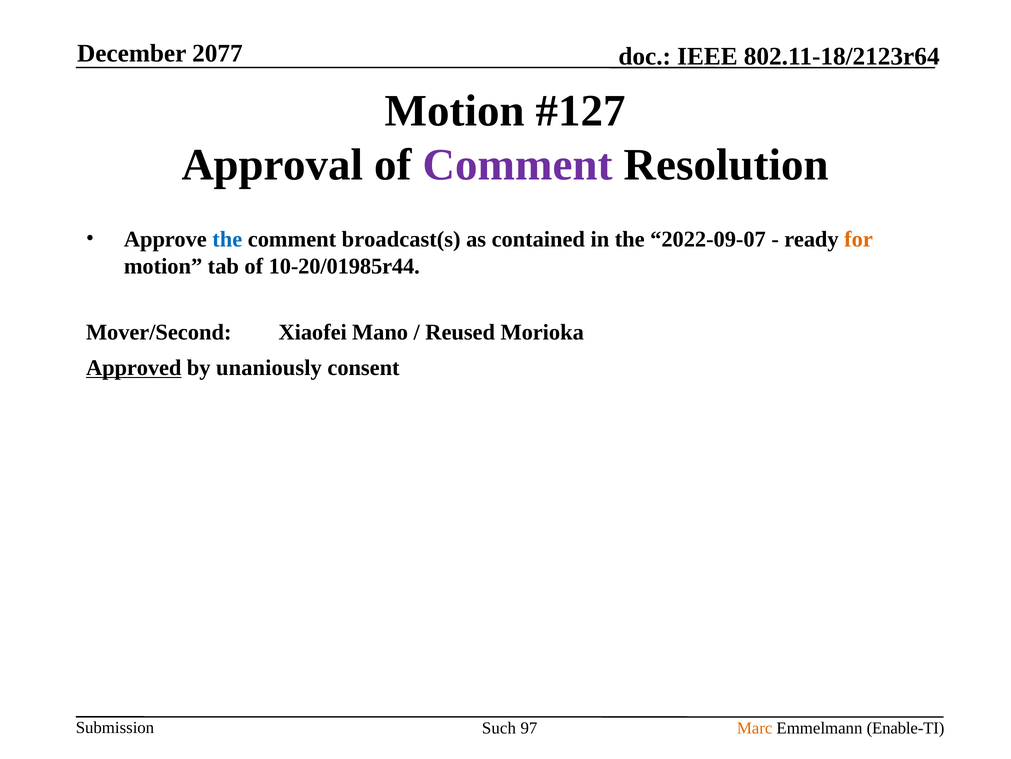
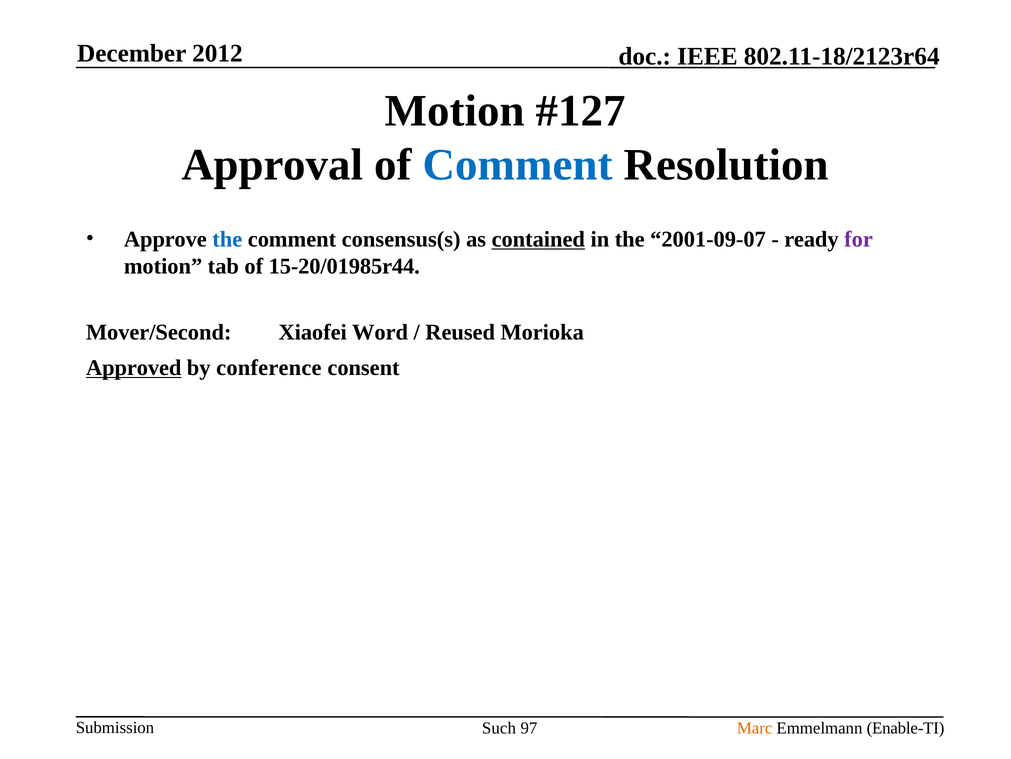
2077: 2077 -> 2012 (217, 54)
Comment colour: purple -> blue (518, 165)
broadcast(s: broadcast(s -> consensus(s (401, 239)
contained underline: none -> present (538, 239)
2022-09-07: 2022-09-07 -> 2001-09-07 (708, 239)
for colour: orange -> purple (859, 239)
10-20/01985r44: 10-20/01985r44 -> 15-20/01985r44 (344, 266)
Mano: Mano -> Word (380, 332)
unaniously: unaniously -> conference (269, 367)
